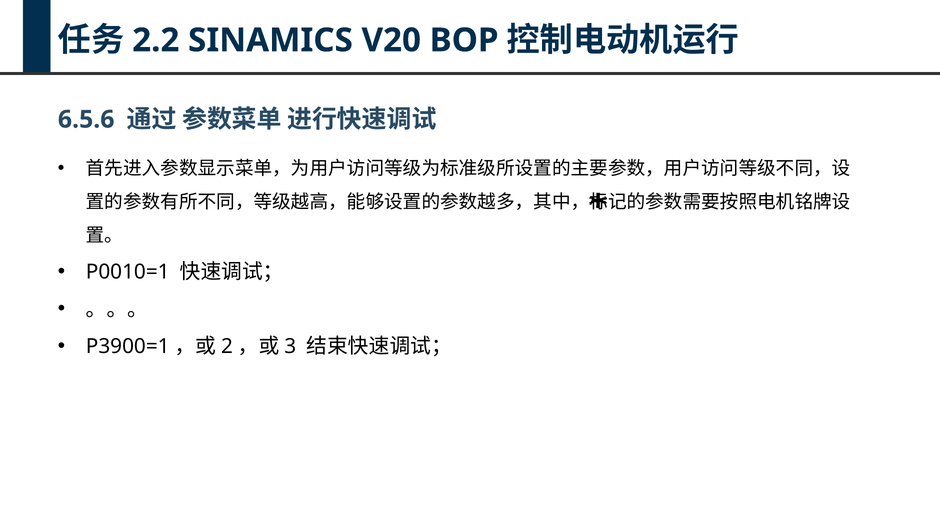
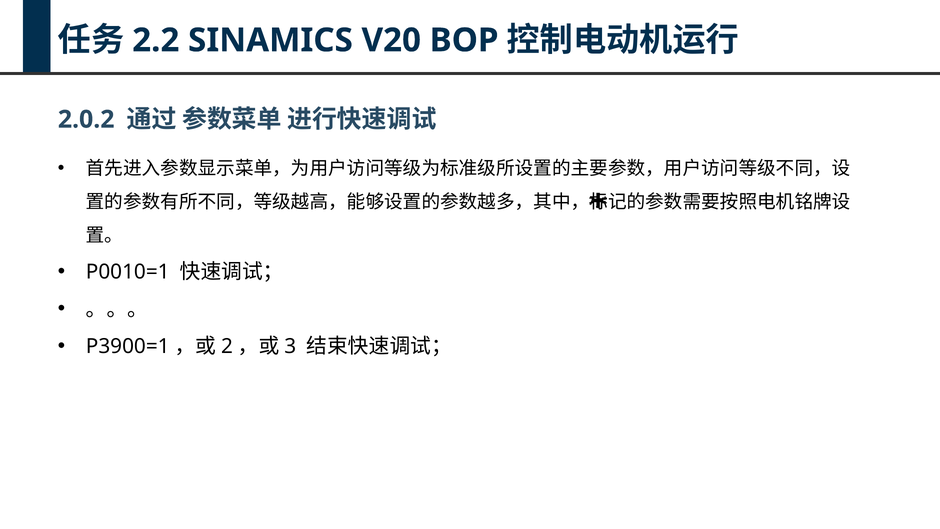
6.5.6: 6.5.6 -> 2.0.2 (86, 119)
